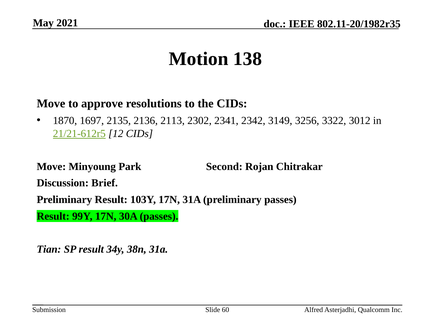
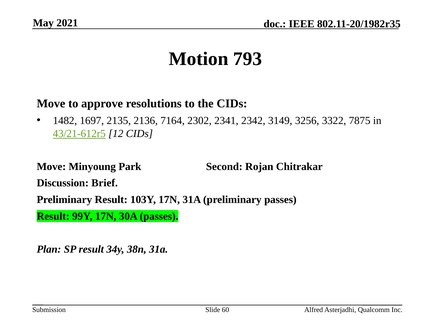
138: 138 -> 793 (248, 59)
1870: 1870 -> 1482 (65, 121)
2113: 2113 -> 7164 (173, 121)
3012: 3012 -> 7875 (360, 121)
21/21-612r5: 21/21-612r5 -> 43/21-612r5 (79, 134)
Tian: Tian -> Plan (49, 249)
